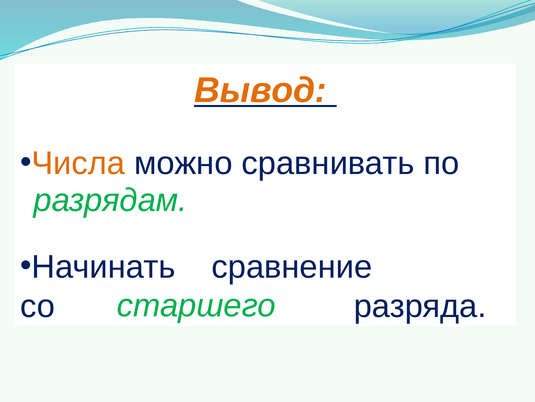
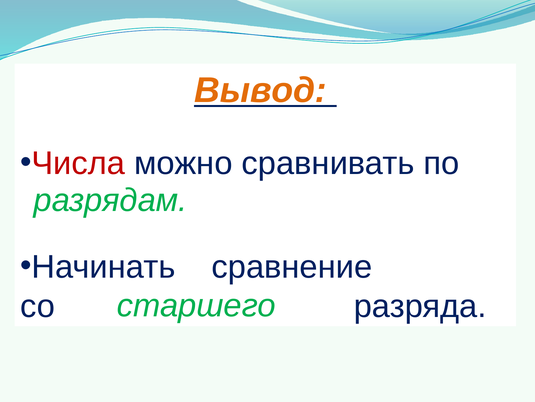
Числа colour: orange -> red (78, 163)
